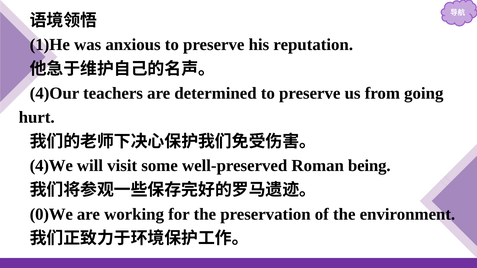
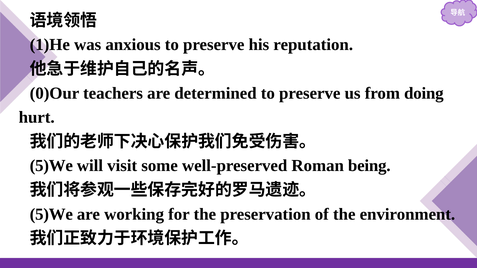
4)Our: 4)Our -> 0)Our (54, 93)
going: going -> doing (424, 93)
4)We: 4)We -> 5)We (51, 166)
0)We: 0)We -> 5)We (51, 214)
